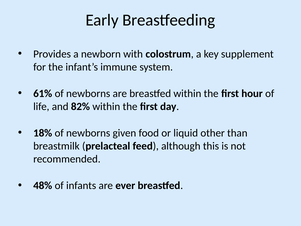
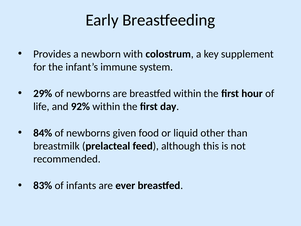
61%: 61% -> 29% (43, 93)
82%: 82% -> 92% (80, 106)
18%: 18% -> 84% (43, 133)
48%: 48% -> 83% (43, 185)
